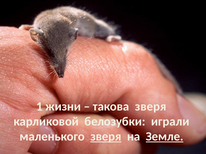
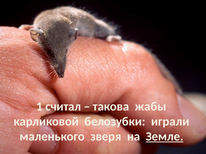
жизни: жизни -> считал (63, 107)
такова зверя: зверя -> жабы (151, 107)
зверя underline: present -> none (106, 137)
